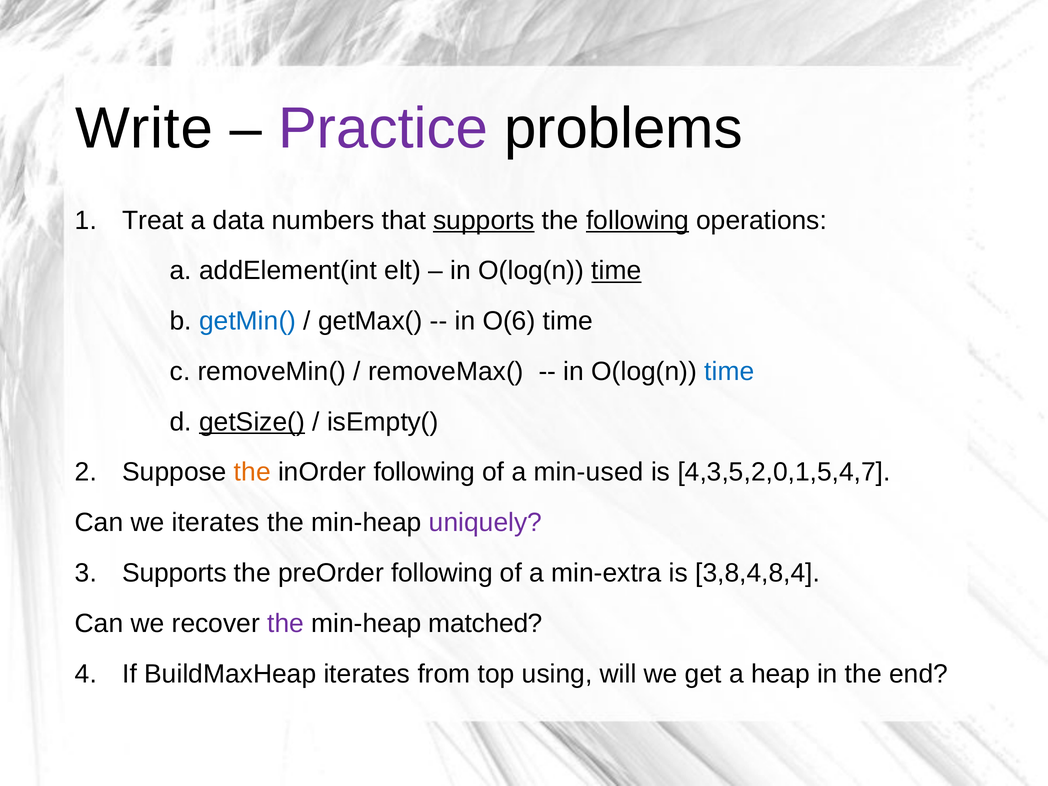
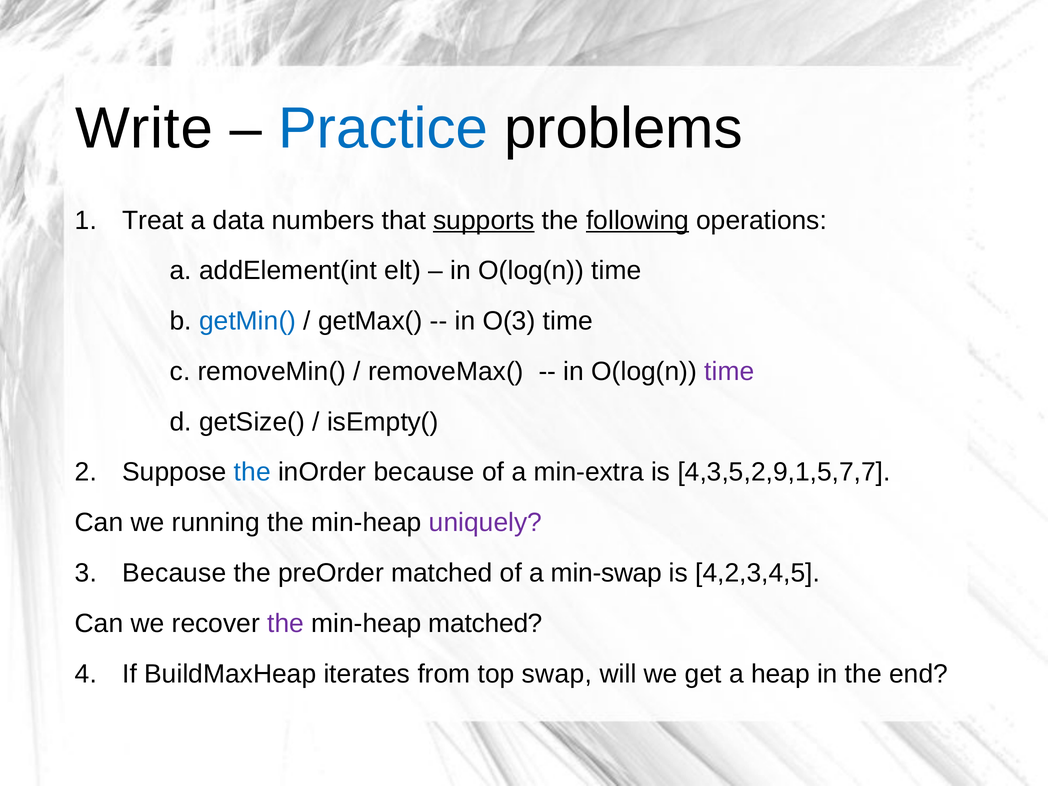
Practice colour: purple -> blue (383, 128)
time underline: present -> none (616, 271)
O(6: O(6 -> O(3 (509, 321)
time colour: blue -> purple (729, 371)
getSize( underline: present -> none (252, 422)
the colour: orange -> blue (252, 472)
inOrder following: following -> because (424, 472)
min-used: min-used -> min-extra (589, 472)
4,3,5,2,0,1,5,4,7: 4,3,5,2,0,1,5,4,7 -> 4,3,5,2,9,1,5,7,7 (784, 472)
we iterates: iterates -> running (216, 523)
Supports: Supports -> Because (174, 573)
preOrder following: following -> matched (442, 573)
min-extra: min-extra -> min-swap (606, 573)
3,8,4,8,4: 3,8,4,8,4 -> 4,2,3,4,5 (758, 573)
using: using -> swap (557, 674)
